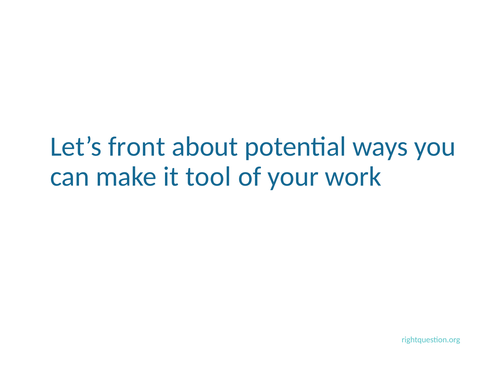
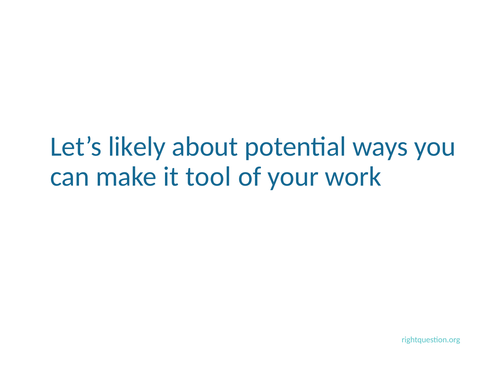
front: front -> likely (137, 147)
